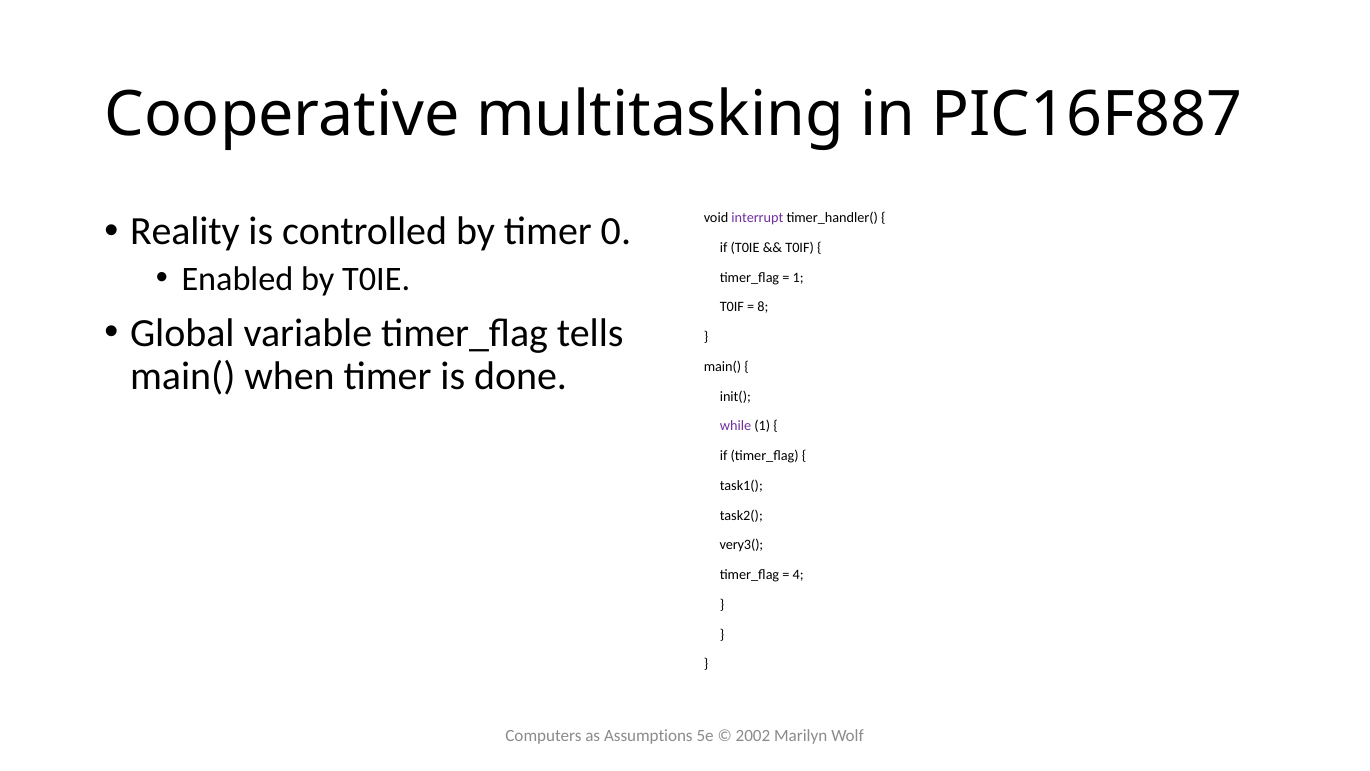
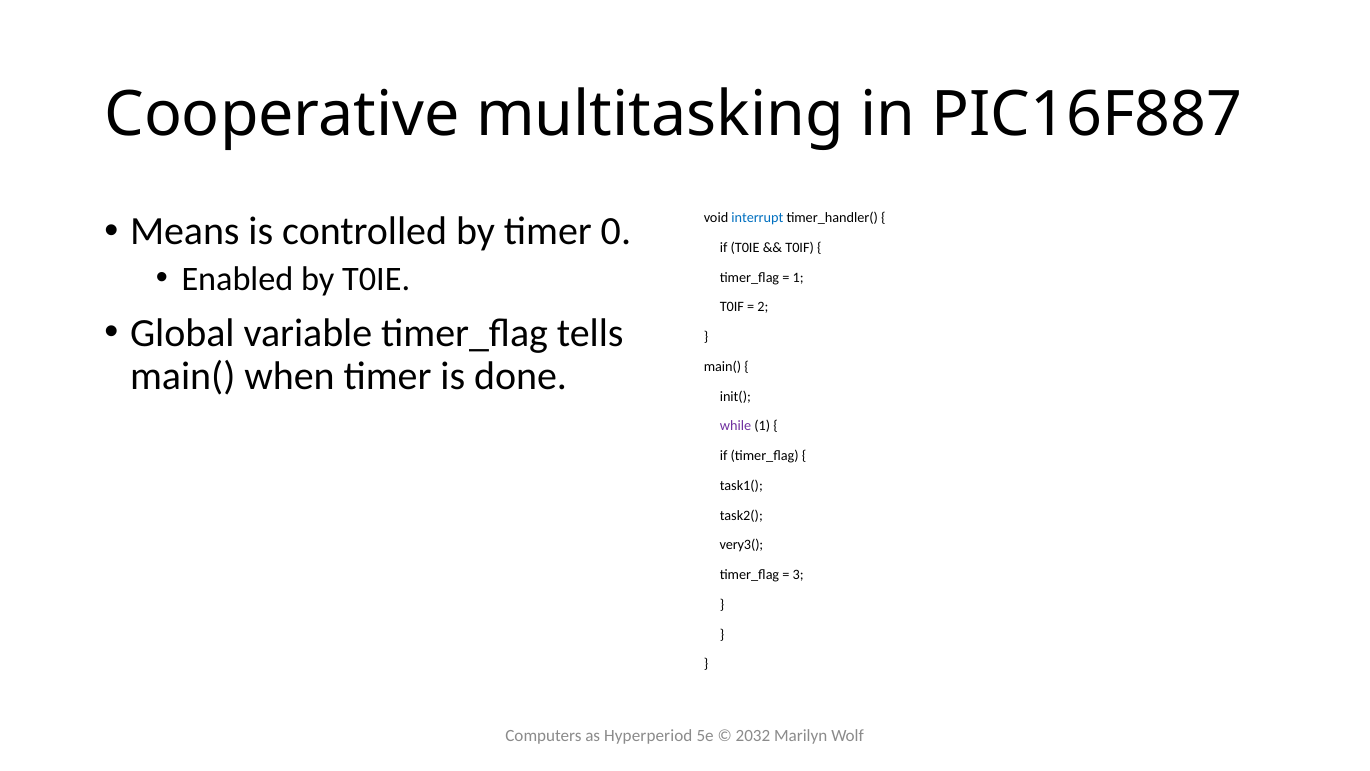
Reality: Reality -> Means (185, 232)
interrupt colour: purple -> blue (757, 218)
8: 8 -> 2 (763, 307)
4: 4 -> 3 (798, 575)
Assumptions: Assumptions -> Hyperperiod (648, 736)
2002: 2002 -> 2032 (753, 736)
